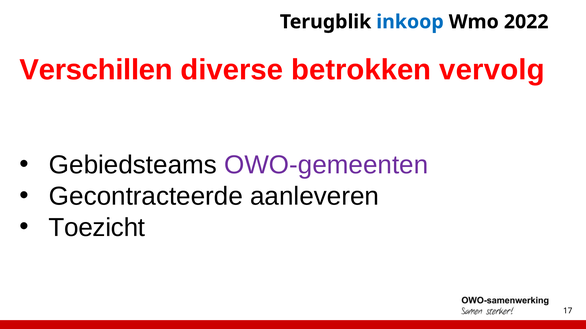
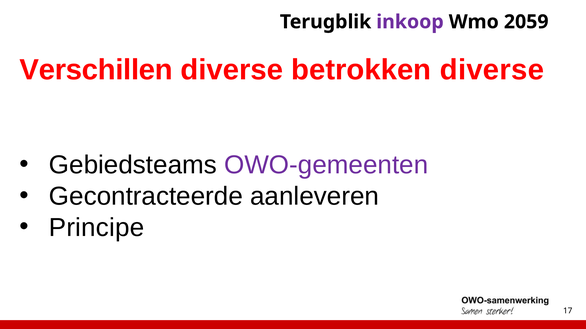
inkoop colour: blue -> purple (410, 22)
2022: 2022 -> 2059 (526, 22)
betrokken vervolg: vervolg -> diverse (492, 70)
Toezicht: Toezicht -> Principe (97, 228)
